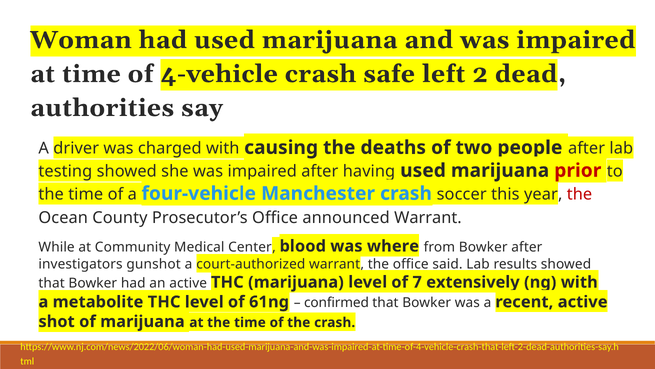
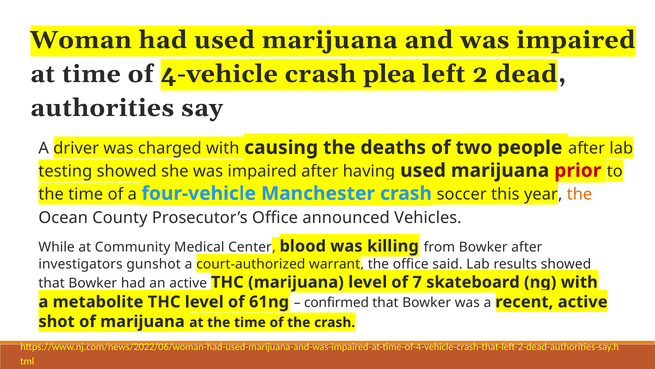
safe: safe -> plea (389, 74)
the colour: red -> orange (579, 194)
announced Warrant: Warrant -> Vehicles (428, 217)
where: where -> killing (393, 246)
extensively: extensively -> skateboard (473, 282)
